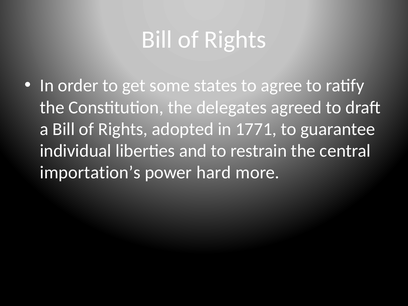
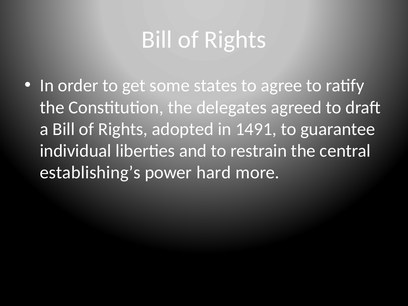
1771: 1771 -> 1491 (256, 129)
importation’s: importation’s -> establishing’s (90, 173)
